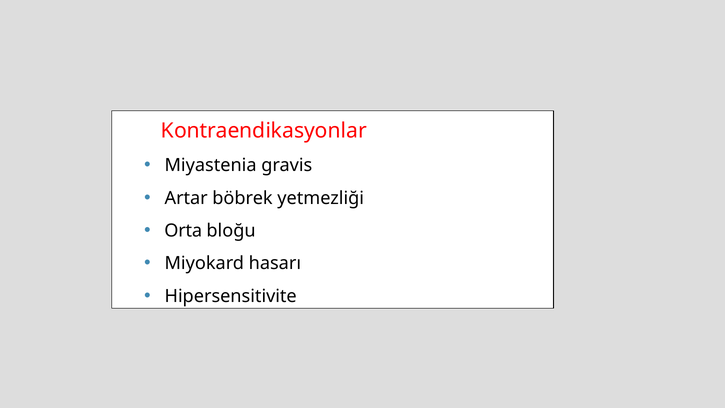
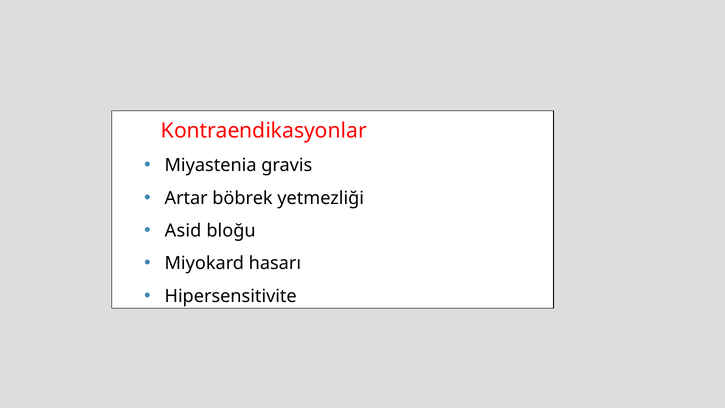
Orta: Orta -> Asid (183, 231)
